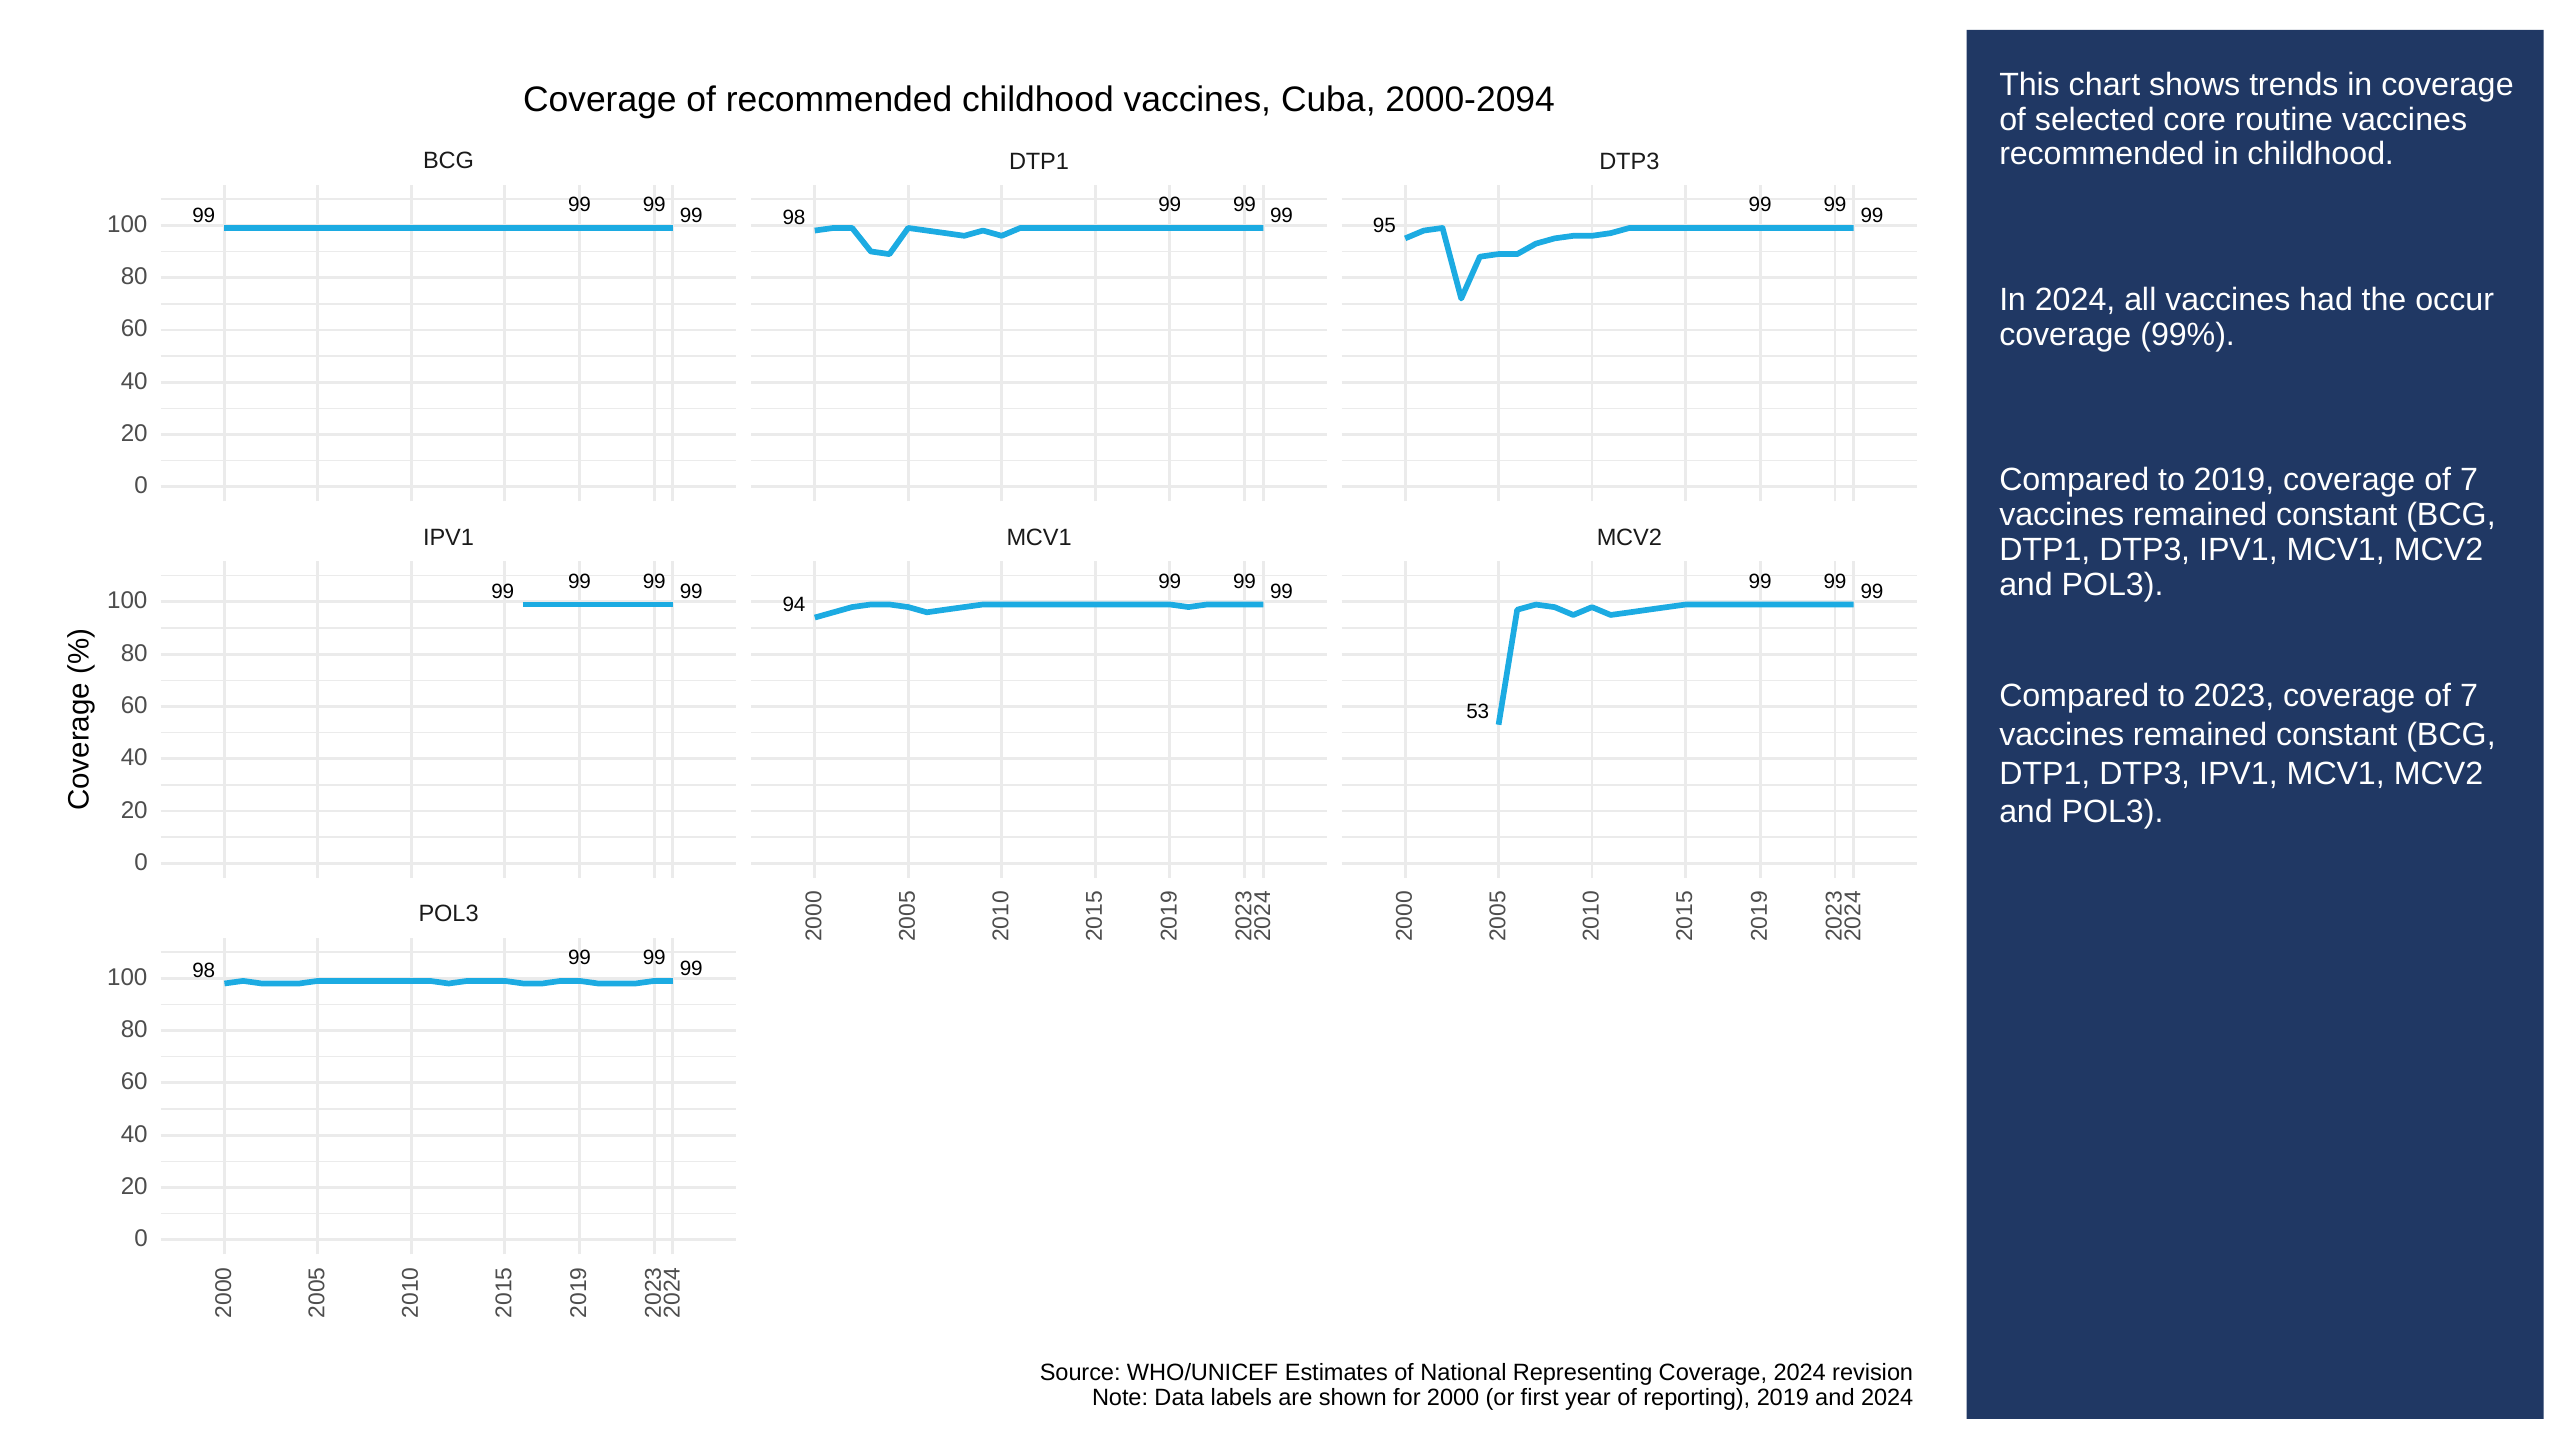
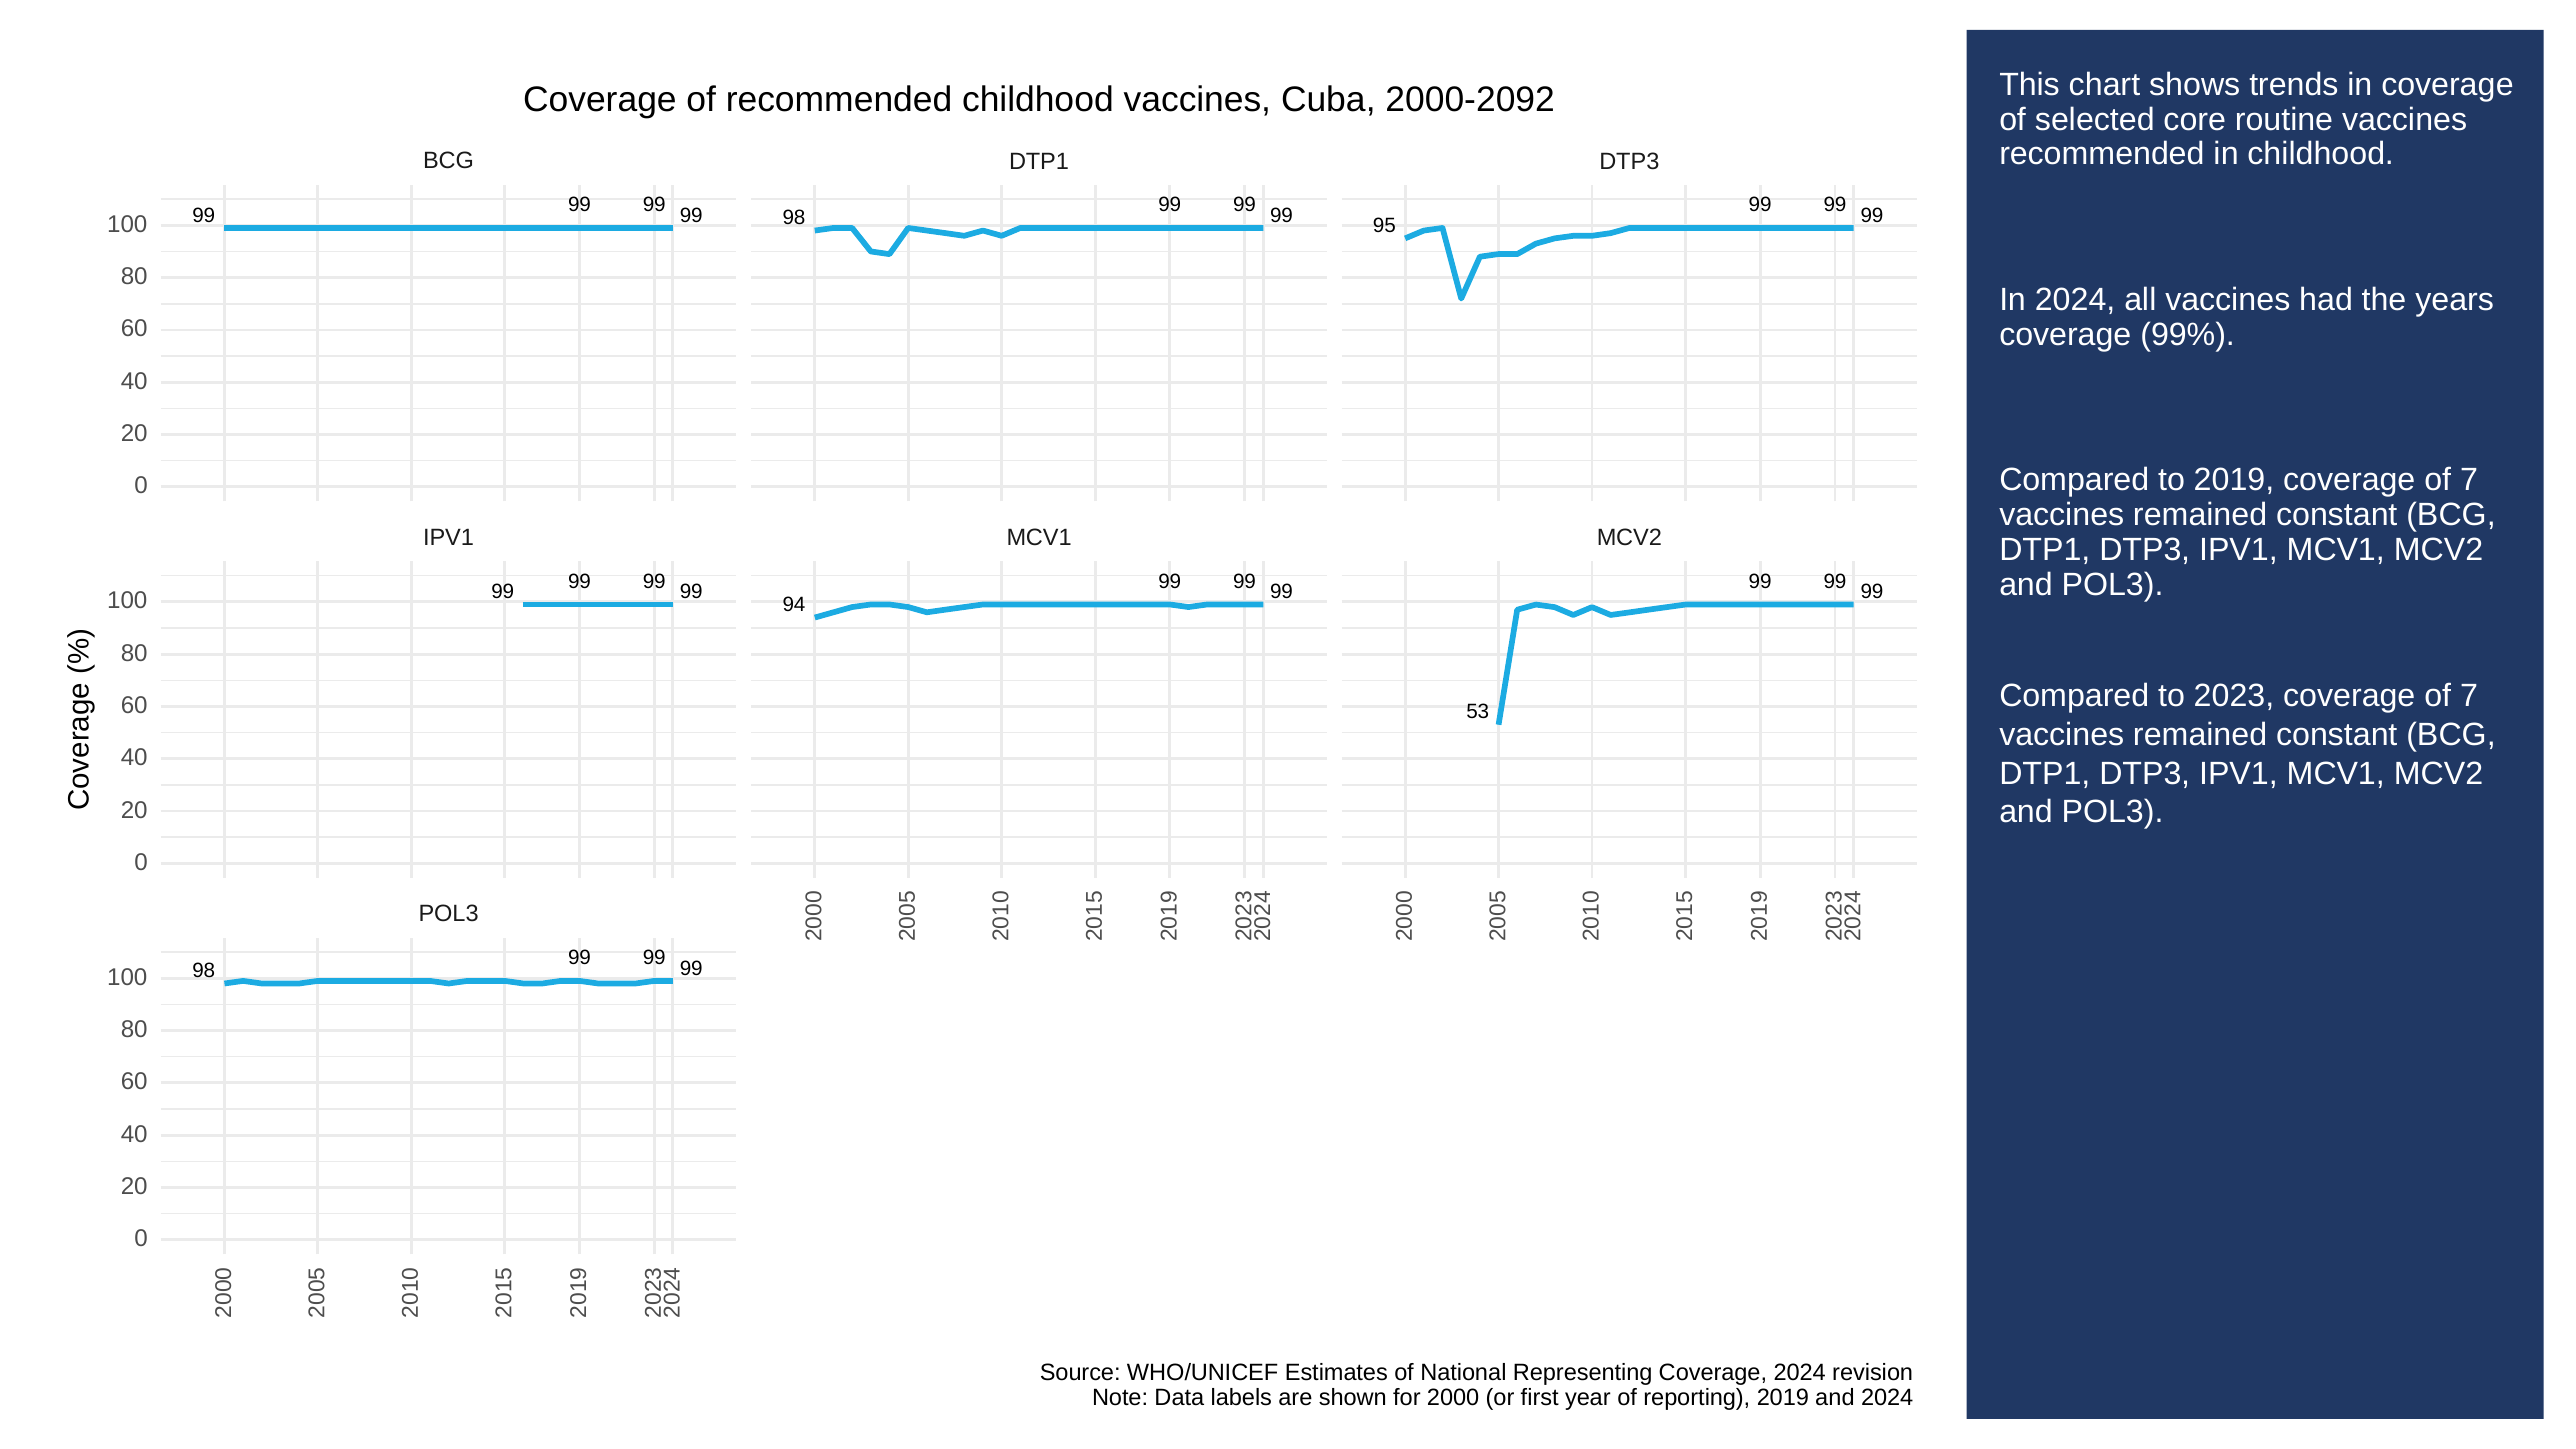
2000-2094: 2000-2094 -> 2000-2092 (1470, 100)
occur: occur -> years (2455, 300)
